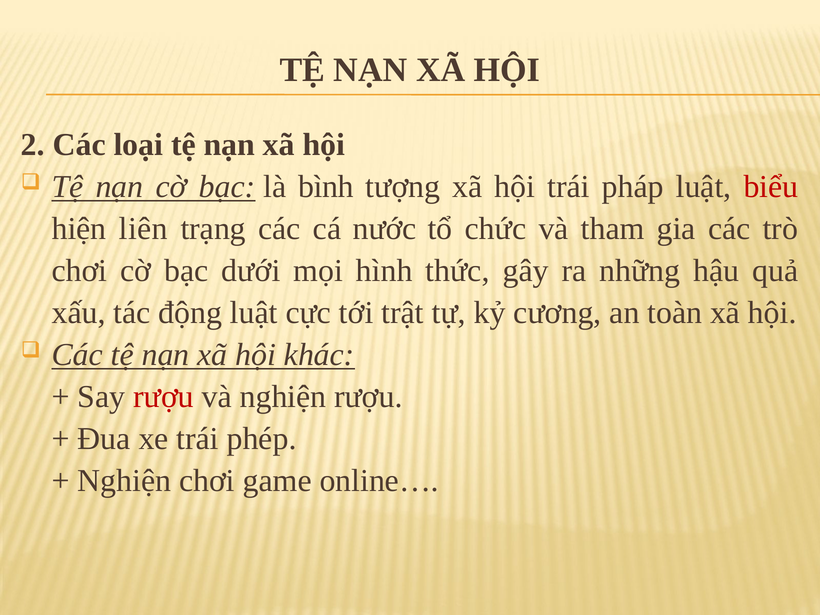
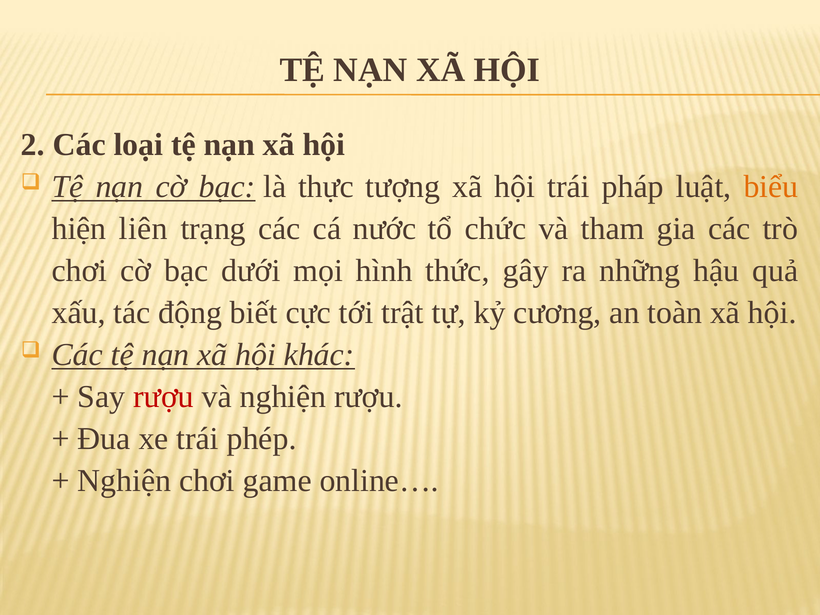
bình: bình -> thực (326, 187)
biểu colour: red -> orange (771, 187)
động luật: luật -> biết (254, 313)
